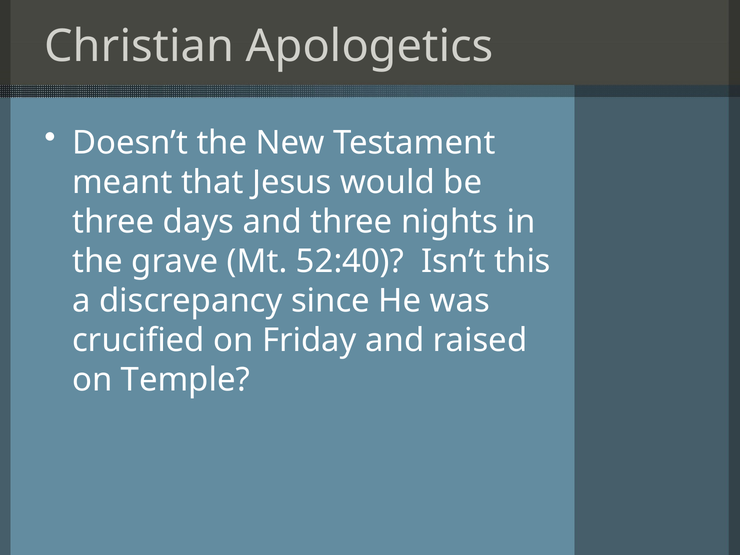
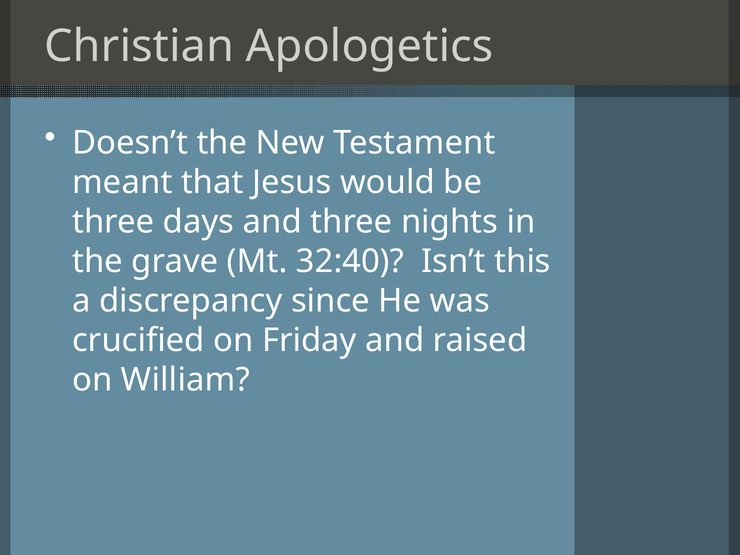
52:40: 52:40 -> 32:40 (350, 261)
Temple: Temple -> William (185, 380)
